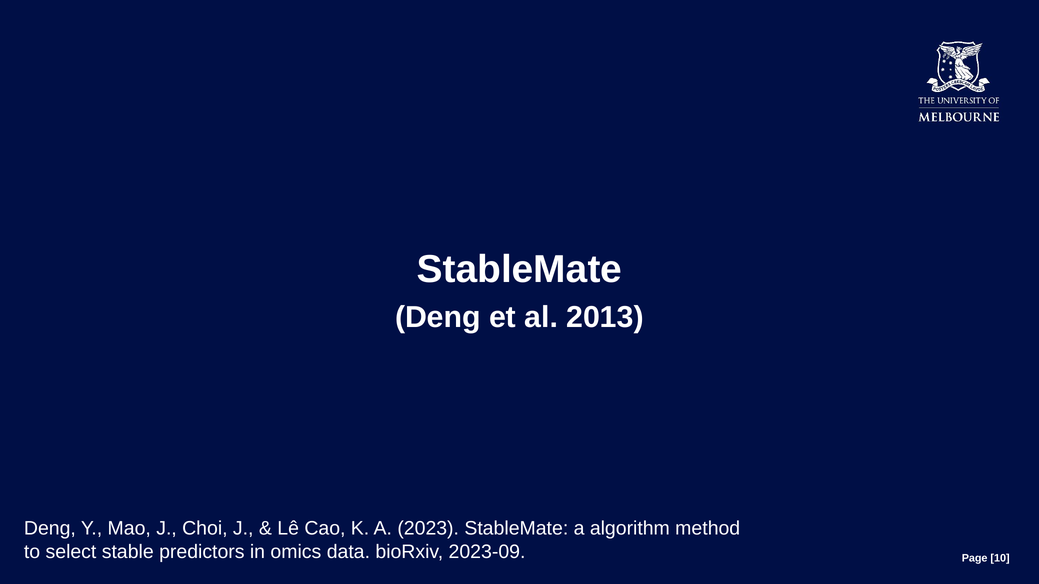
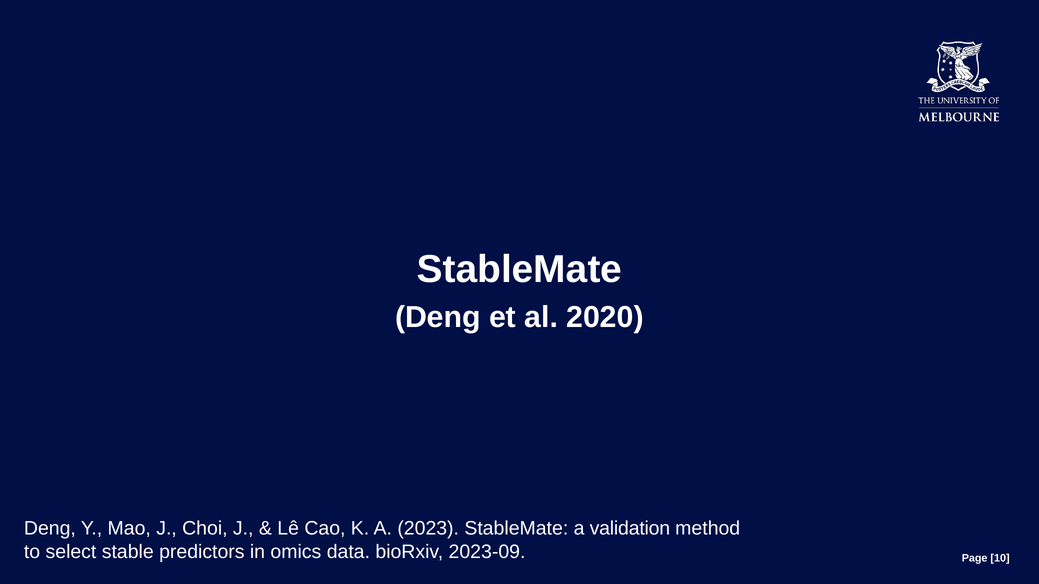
2013: 2013 -> 2020 (605, 317)
algorithm: algorithm -> validation (630, 529)
